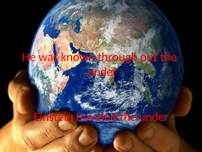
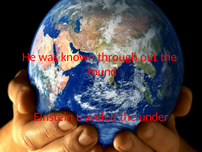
under: under -> found (102, 72)
